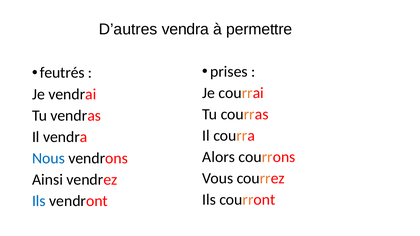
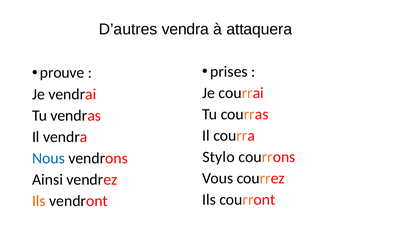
permettre: permettre -> attaquera (259, 29)
feutrés: feutrés -> prouve (62, 73)
Alors: Alors -> Stylo (219, 157)
Ils colour: blue -> orange (39, 201)
